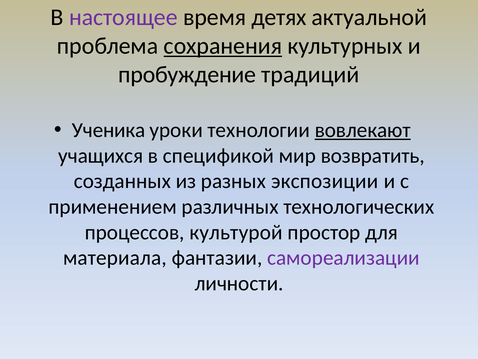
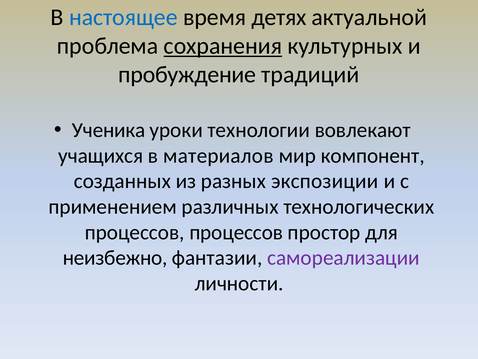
настоящее colour: purple -> blue (123, 17)
вовлекают underline: present -> none (363, 130)
спецификой: спецификой -> материалов (218, 156)
возвратить: возвратить -> компонент (373, 156)
процессов культурой: культурой -> процессов (236, 232)
материала: материала -> неизбежно (115, 258)
